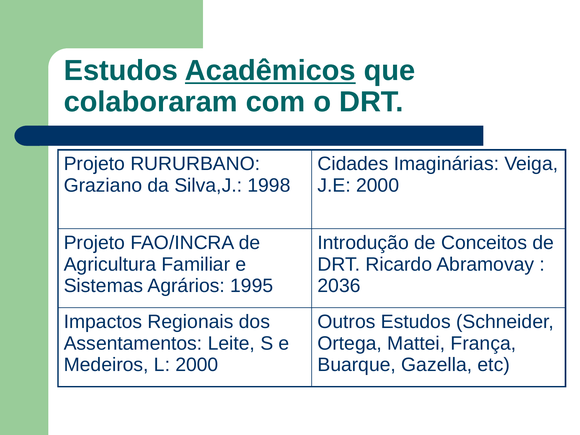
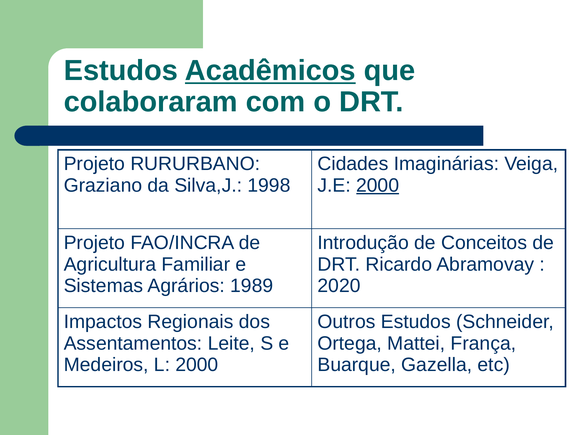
2000 underline: none -> present (378, 185)
1995: 1995 -> 1989 (252, 286)
2036: 2036 -> 2020 (339, 286)
